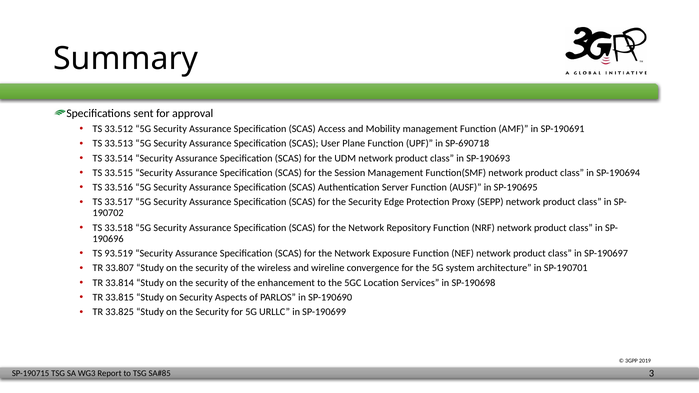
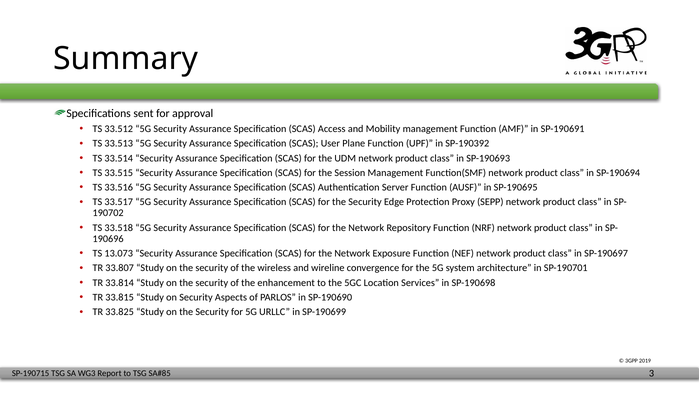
SP-690718: SP-690718 -> SP-190392 (467, 144)
93.519: 93.519 -> 13.073 (119, 254)
